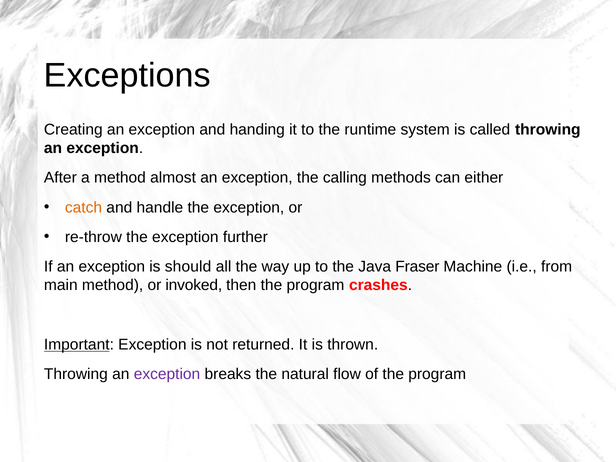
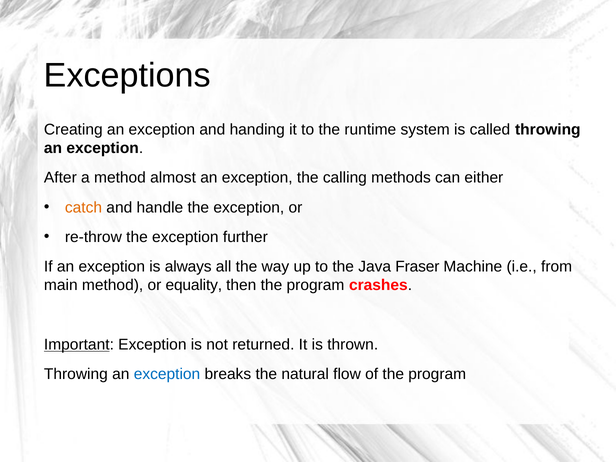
should: should -> always (188, 267)
invoked: invoked -> equality (194, 285)
exception colour: purple -> blue (167, 374)
